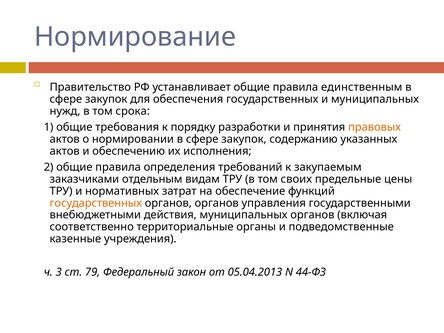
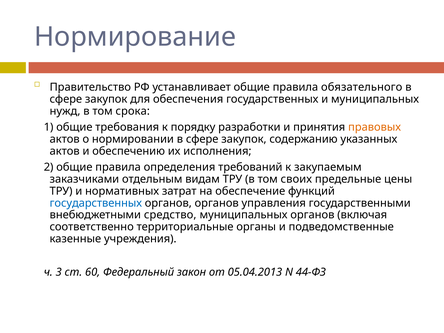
единственным: единственным -> обязательного (362, 87)
государственных colour: orange -> blue (96, 203)
действия: действия -> средство (170, 215)
79: 79 -> 60 (93, 272)
